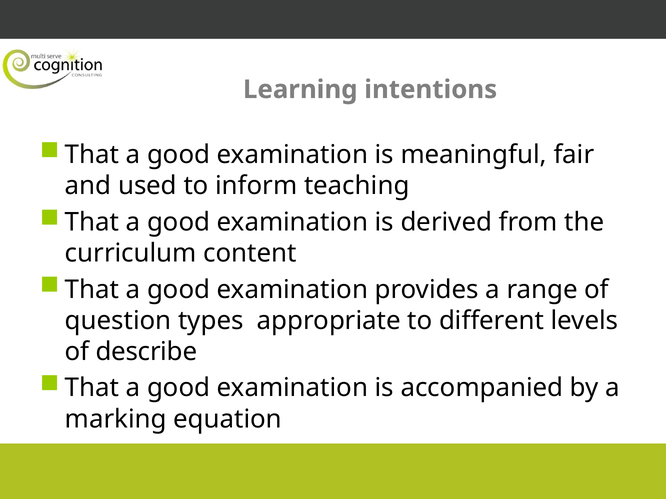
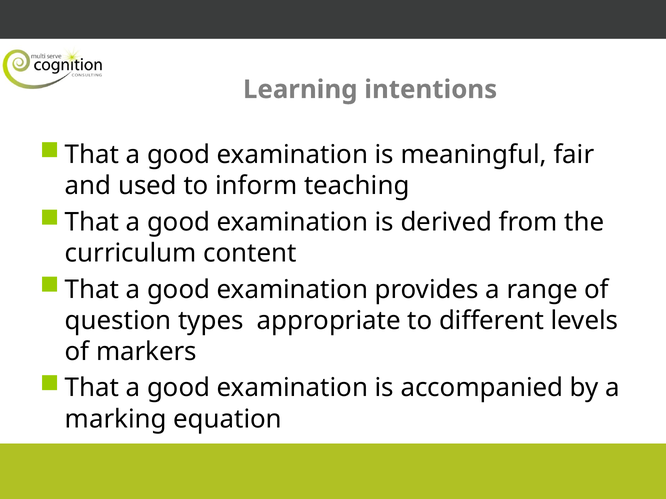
describe: describe -> markers (146, 352)
